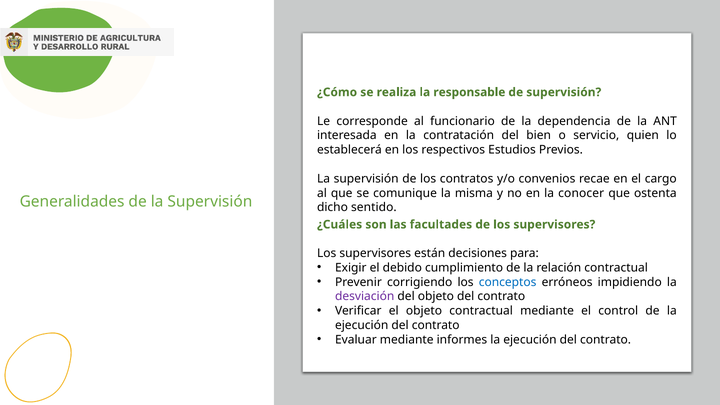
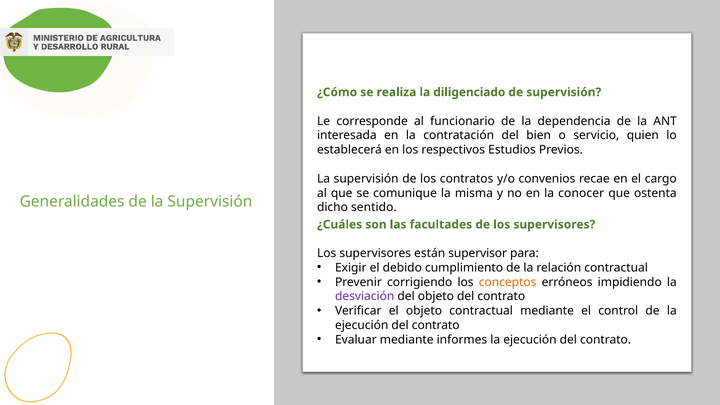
responsable: responsable -> diligenciado (469, 92)
decisiones: decisiones -> supervisor (478, 253)
conceptos colour: blue -> orange (508, 282)
